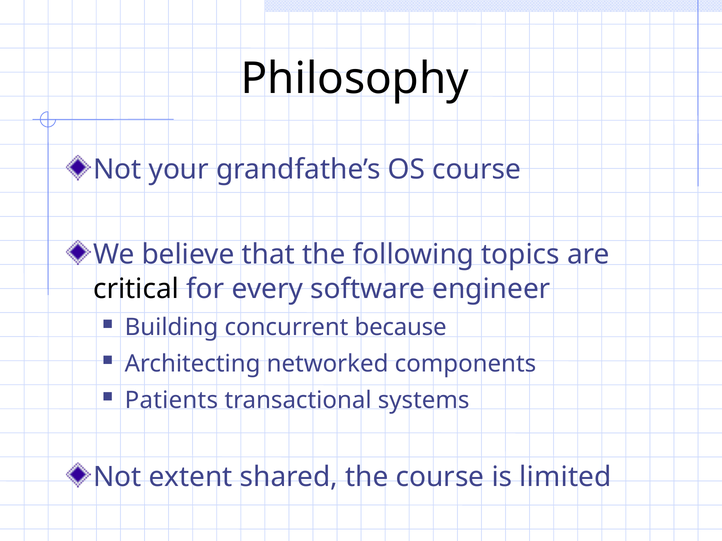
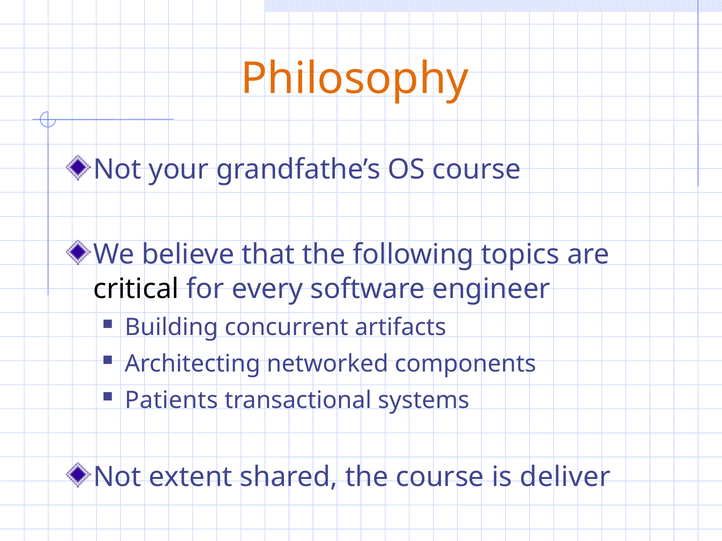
Philosophy colour: black -> orange (355, 79)
because: because -> artifacts (400, 328)
limited: limited -> deliver (565, 477)
